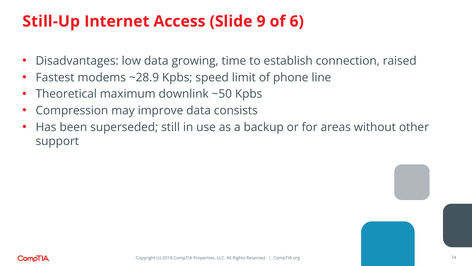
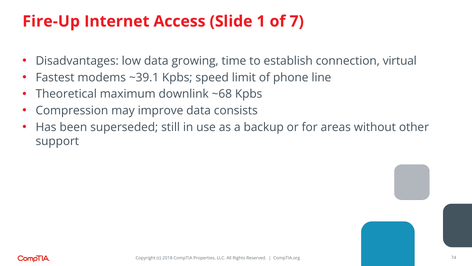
Still-Up: Still-Up -> Fire-Up (51, 21)
9: 9 -> 1 (261, 21)
6: 6 -> 7 (297, 21)
raised: raised -> virtual (400, 61)
~28.9: ~28.9 -> ~39.1 (144, 77)
~50: ~50 -> ~68 (222, 94)
